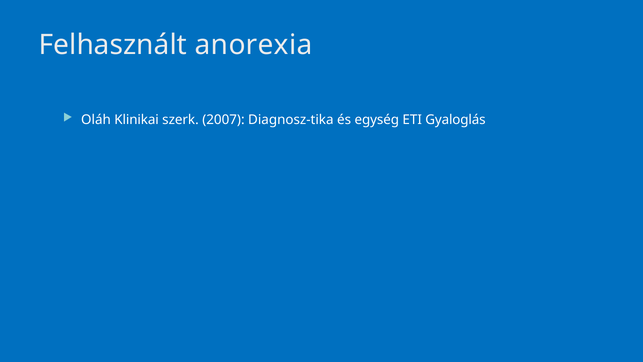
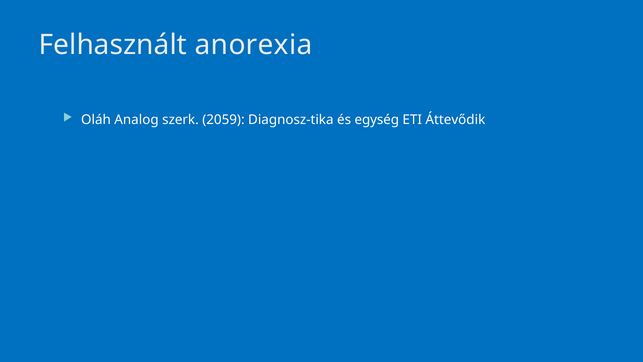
Klinikai: Klinikai -> Analog (136, 120)
2007: 2007 -> 2059 (223, 120)
Gyaloglás: Gyaloglás -> Áttevődik (455, 120)
